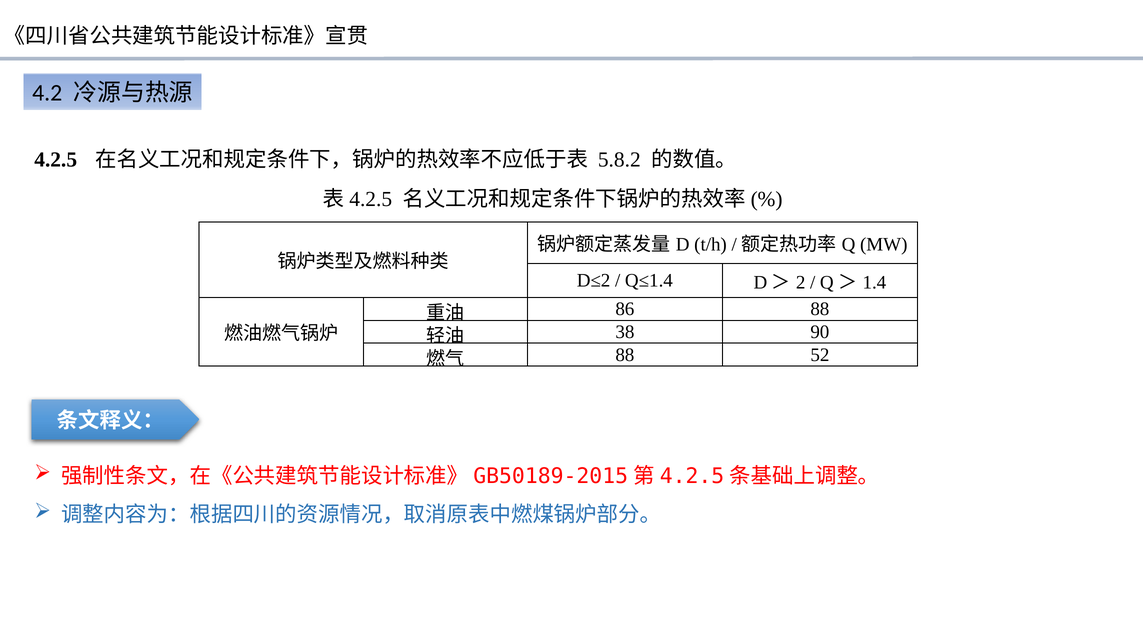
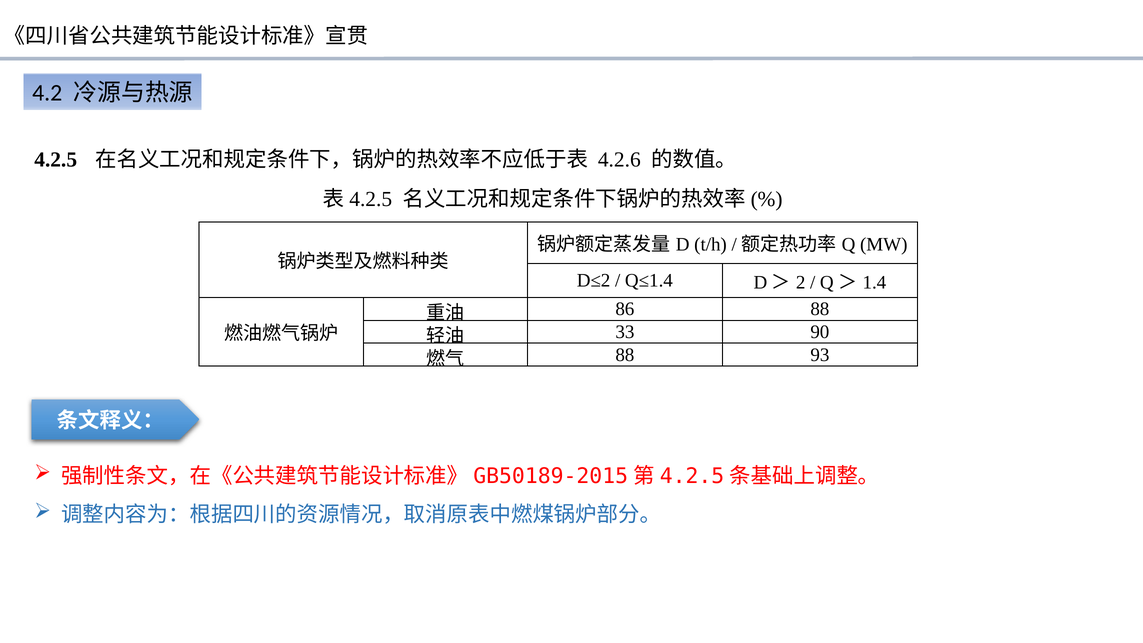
5.8.2: 5.8.2 -> 4.2.6 (619, 160)
38: 38 -> 33 (625, 332)
52: 52 -> 93 (820, 355)
